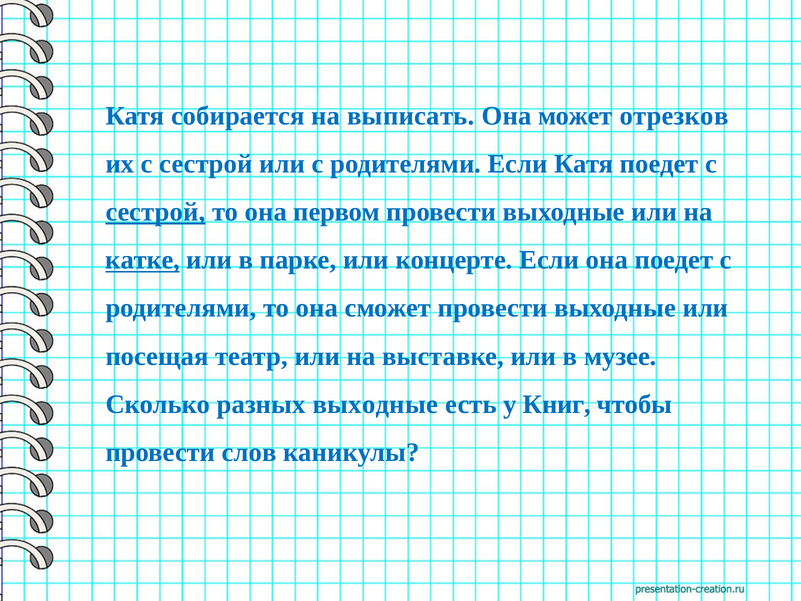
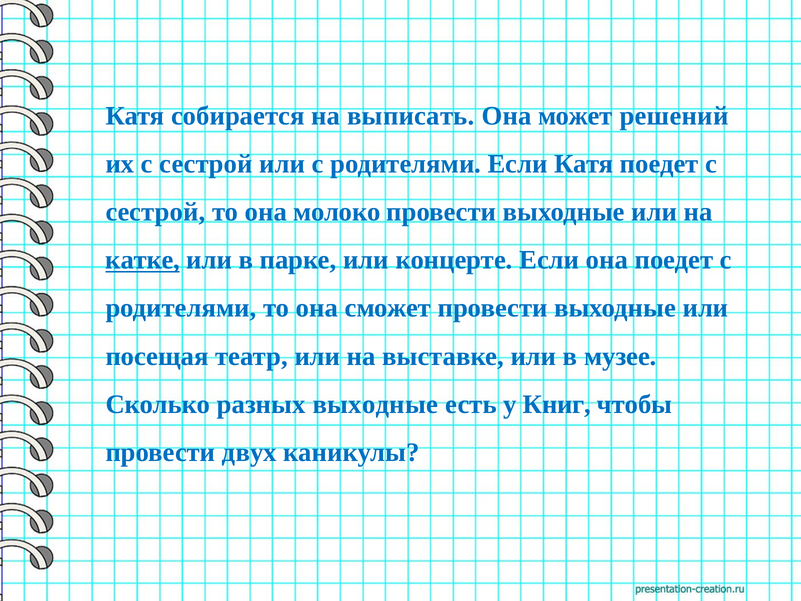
отрезков: отрезков -> решений (674, 116)
сестрой underline: present -> none (155, 212)
первом: первом -> молоко (337, 212)
слов: слов -> двух (249, 452)
